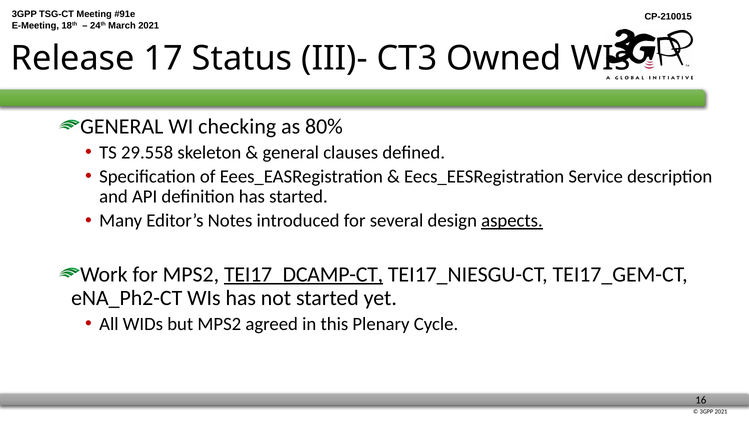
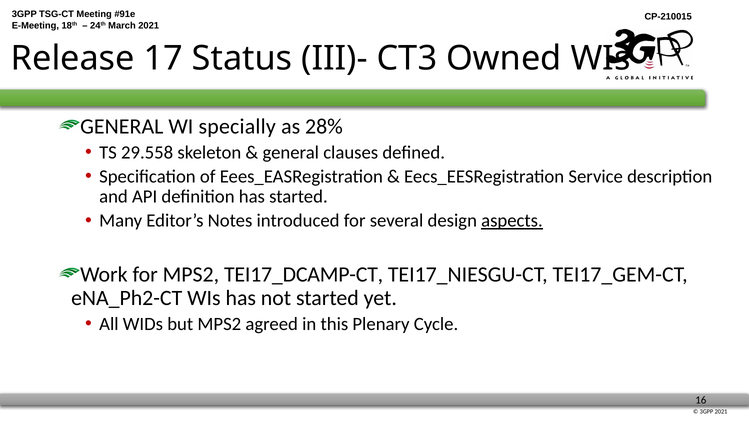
checking: checking -> specially (237, 127)
80%: 80% -> 28% (324, 127)
TEI17_DCAMP-CT underline: present -> none (304, 275)
